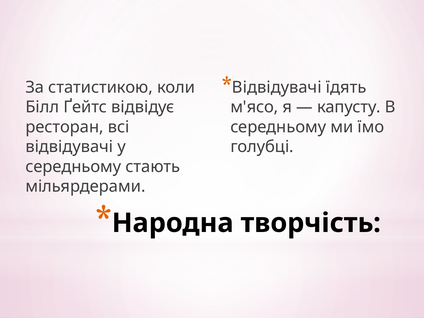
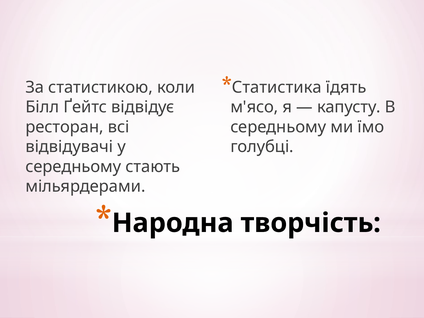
Відвідувачі: Відвідувачі -> Статистика (277, 87)
